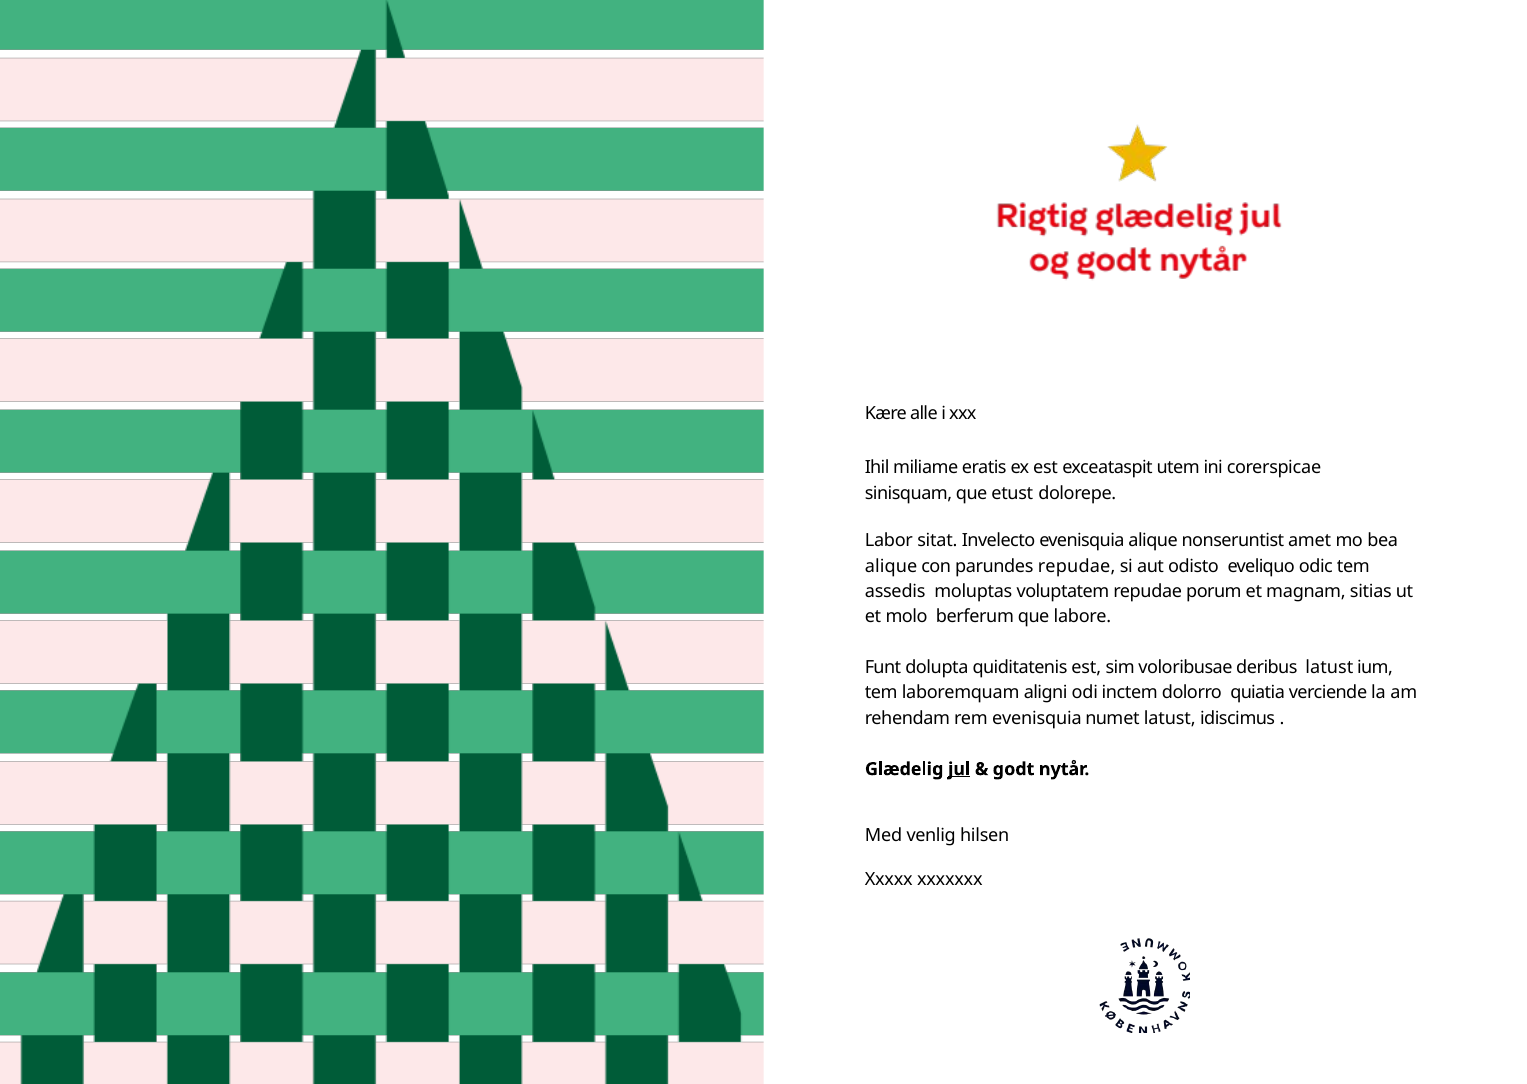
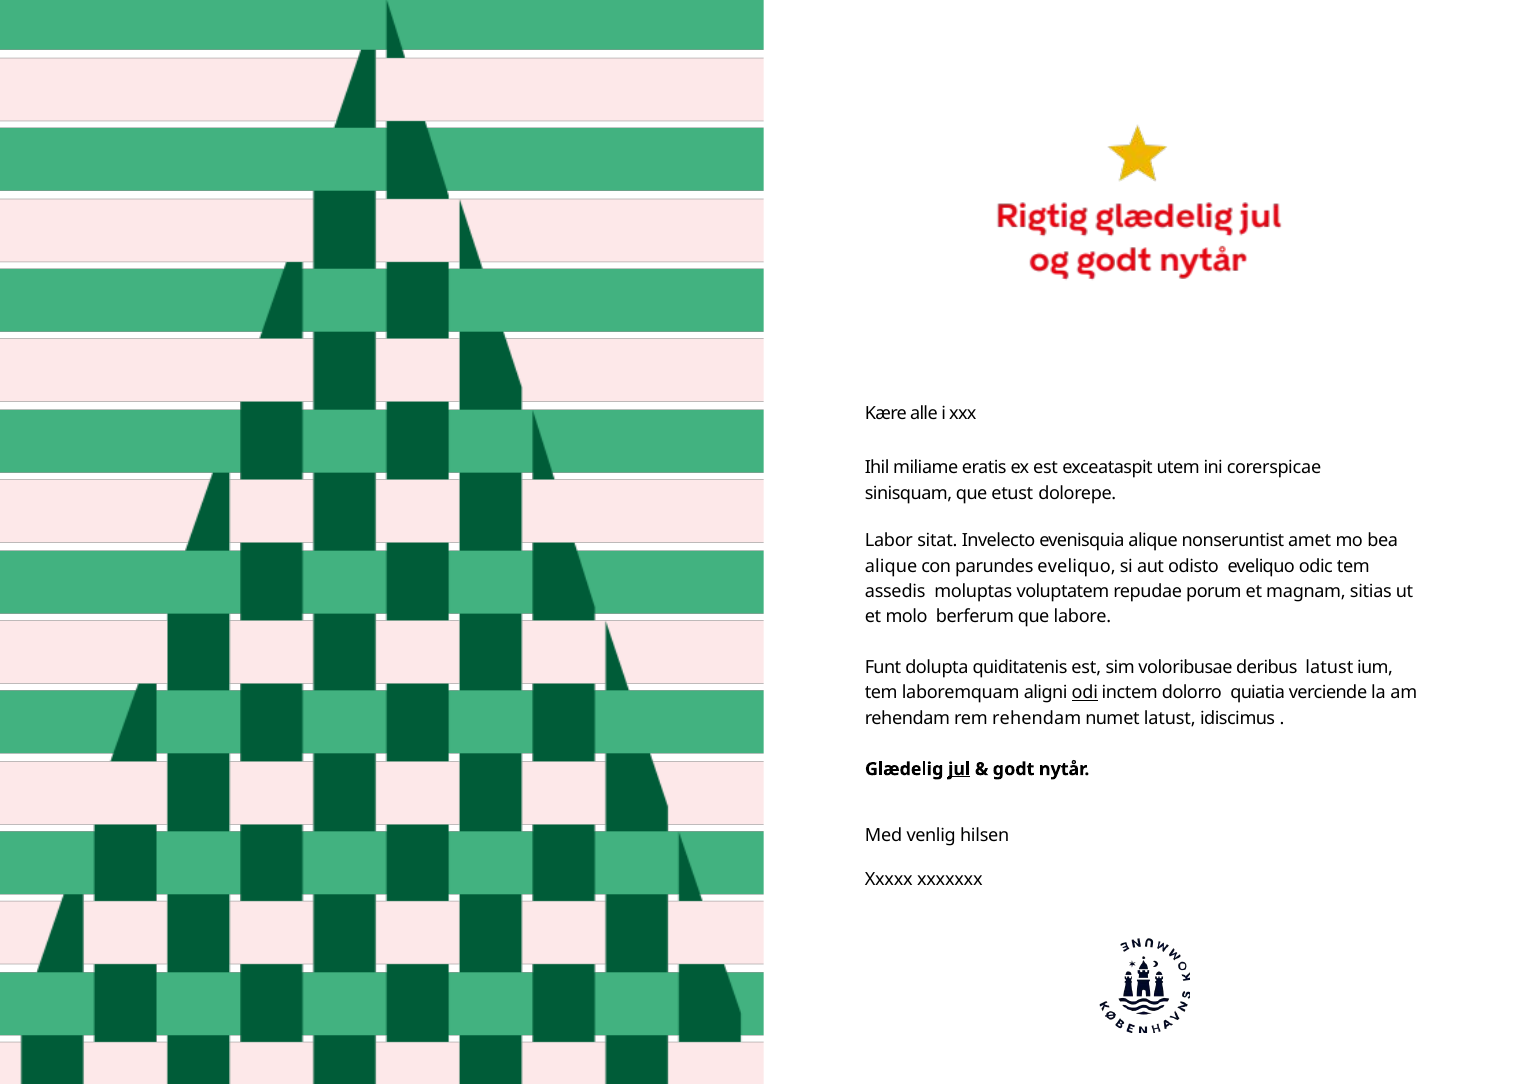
parundes repudae: repudae -> eveliquo (1077, 566)
odi underline: none -> present (1085, 693)
rem evenisquia: evenisquia -> rehendam (1037, 718)
